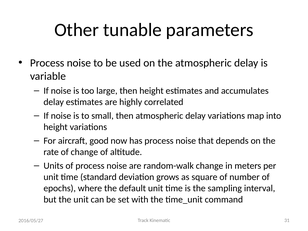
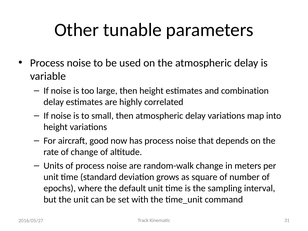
accumulates: accumulates -> combination (245, 91)
